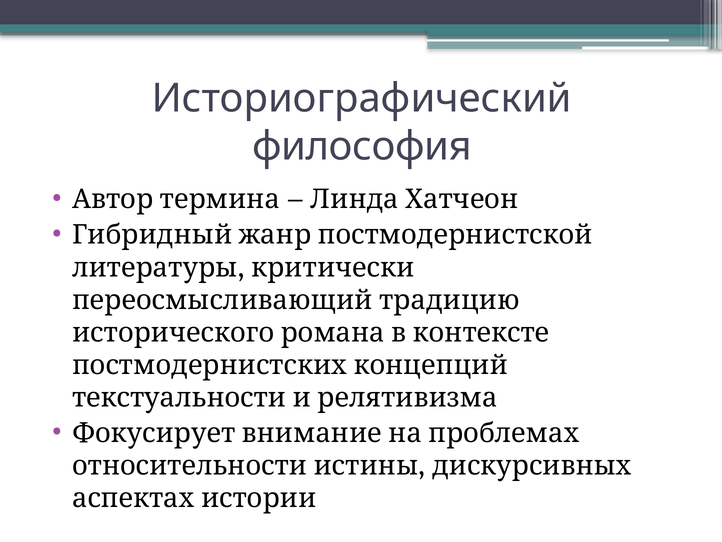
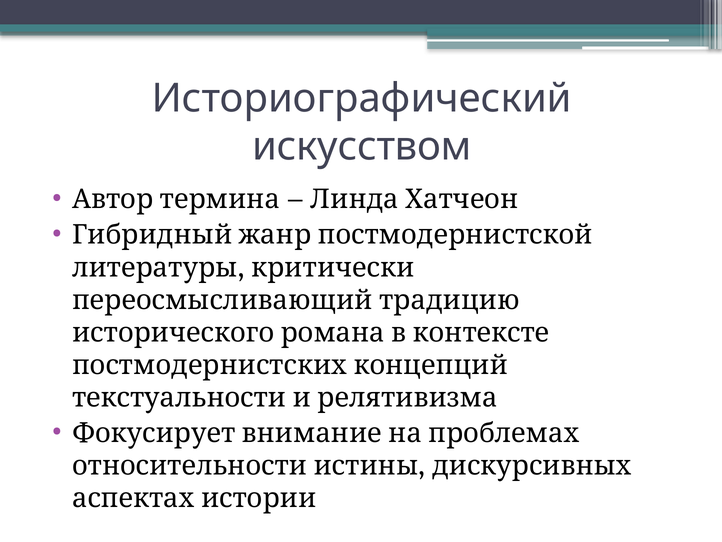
философия: философия -> искусством (362, 146)
